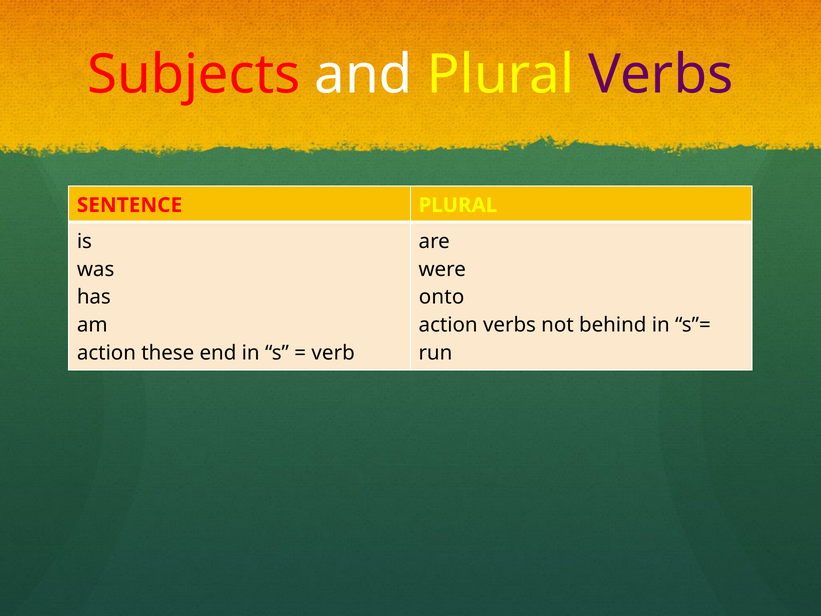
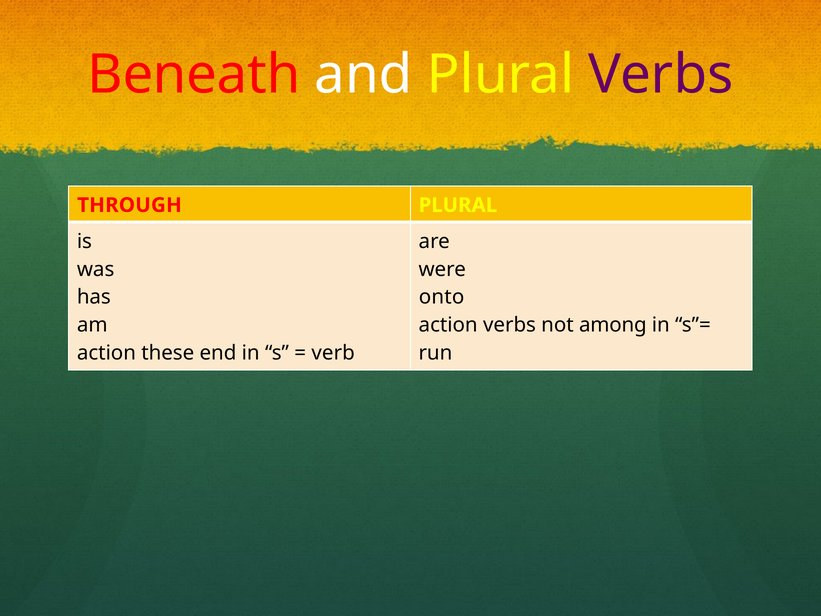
Subjects: Subjects -> Beneath (194, 75)
SENTENCE: SENTENCE -> THROUGH (129, 205)
behind: behind -> among (613, 325)
